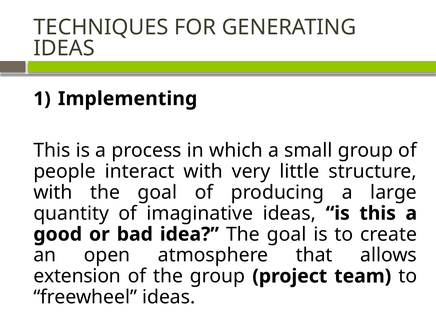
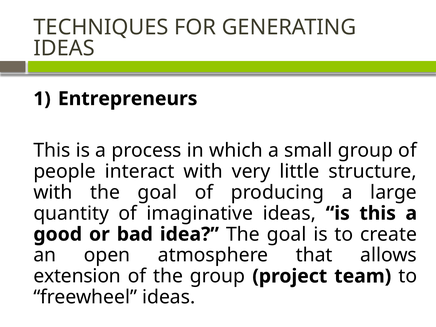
Implementing: Implementing -> Entrepreneurs (128, 99)
